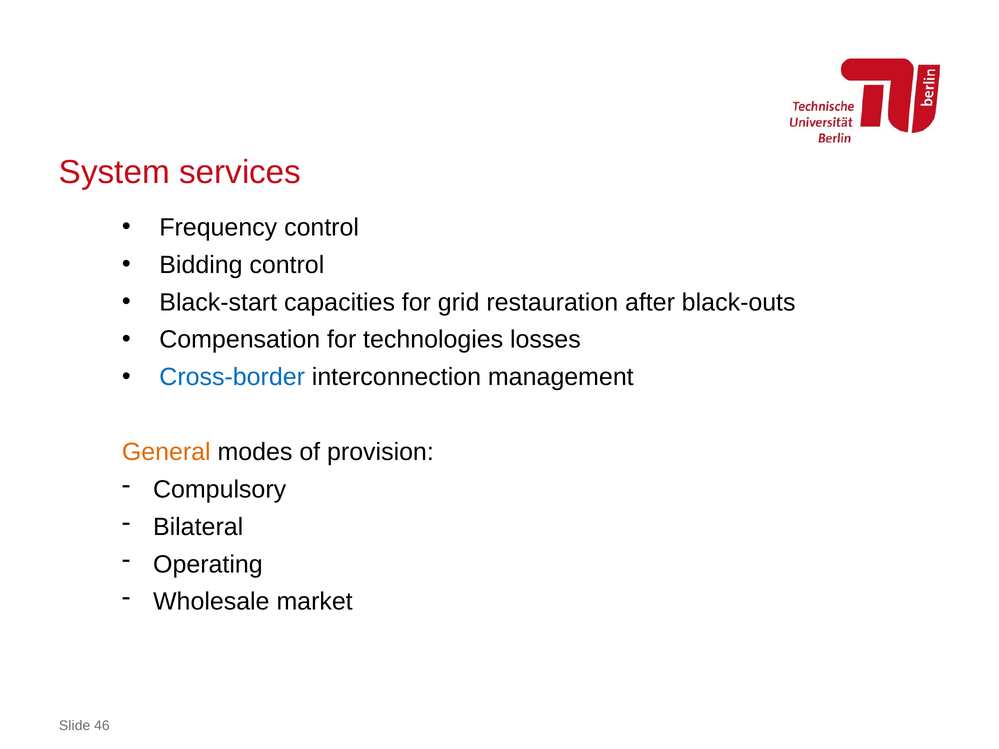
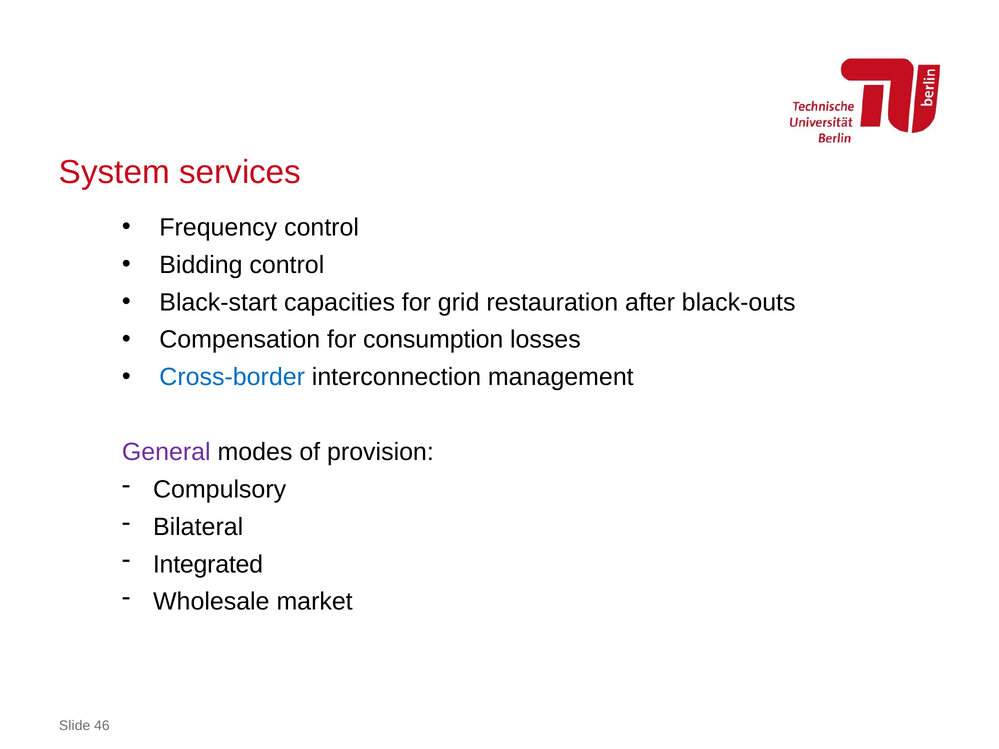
technologies: technologies -> consumption (433, 340)
General colour: orange -> purple (166, 452)
Operating: Operating -> Integrated (208, 564)
